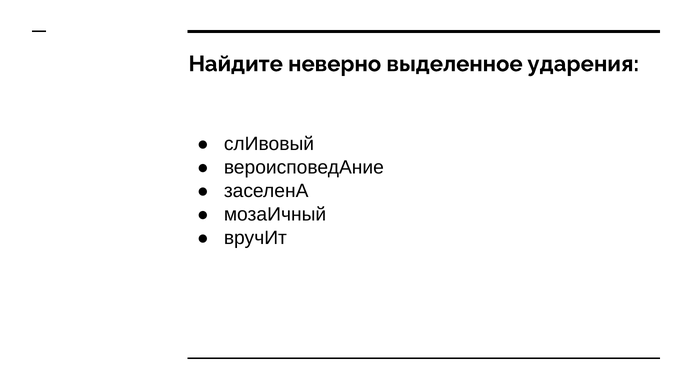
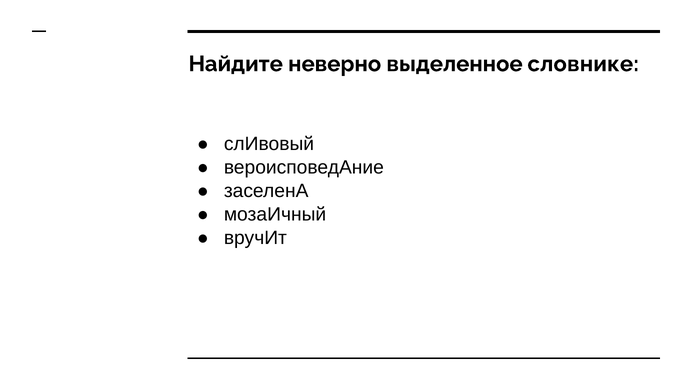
ударения: ударения -> словнике (583, 64)
